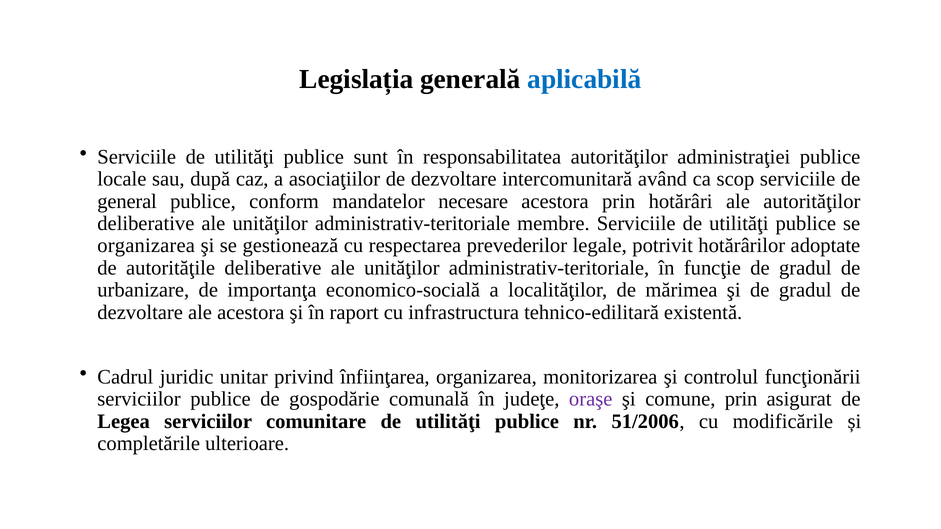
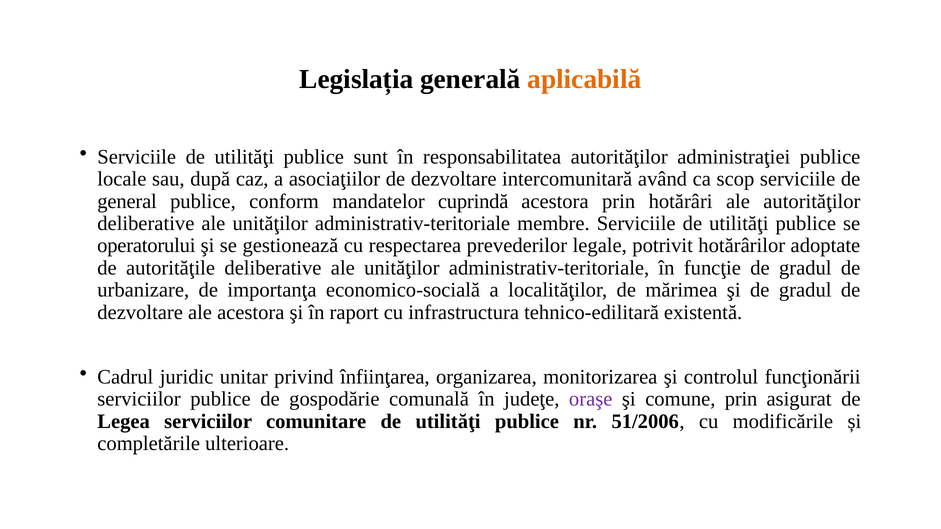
aplicabilă colour: blue -> orange (584, 79)
necesare: necesare -> cuprindă (473, 201)
organizarea: organizarea -> operatorului (146, 246)
